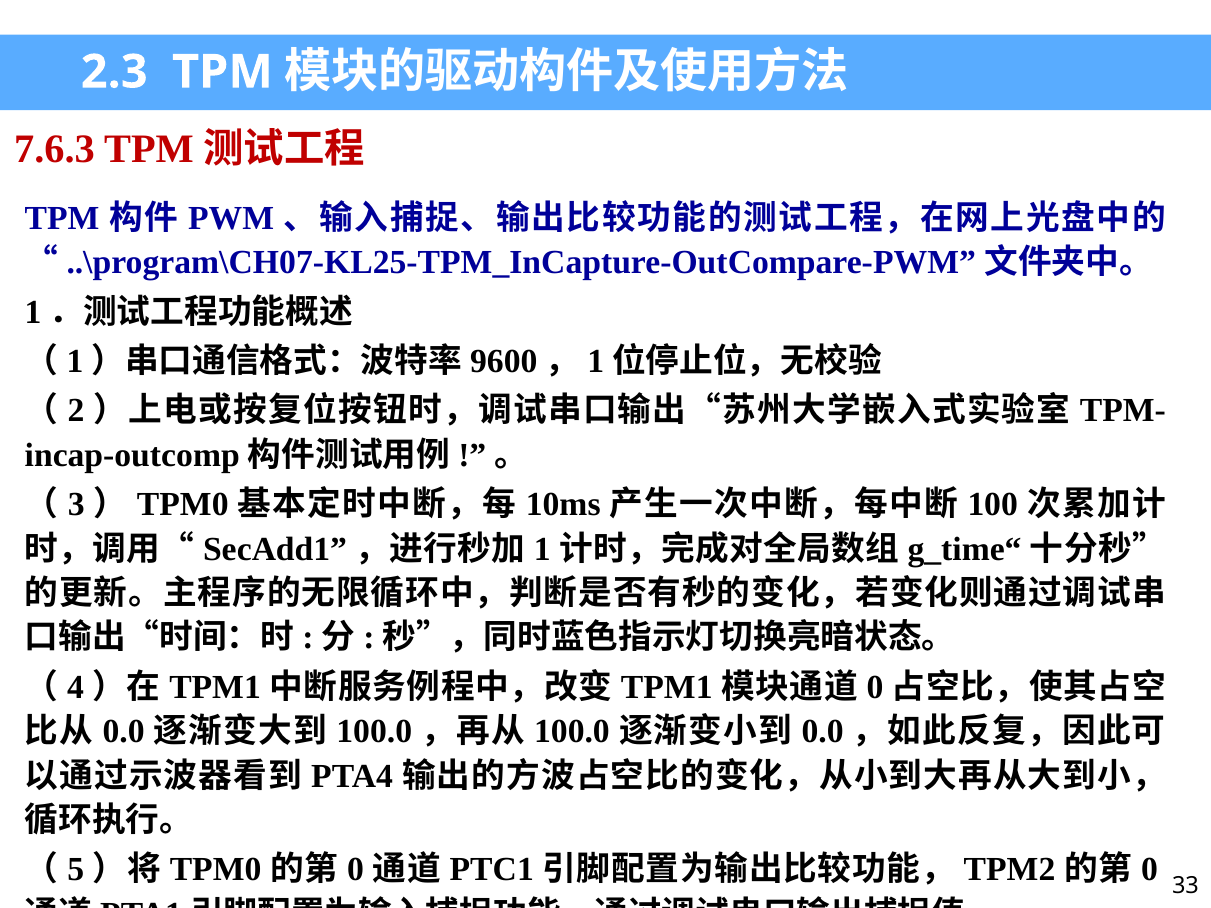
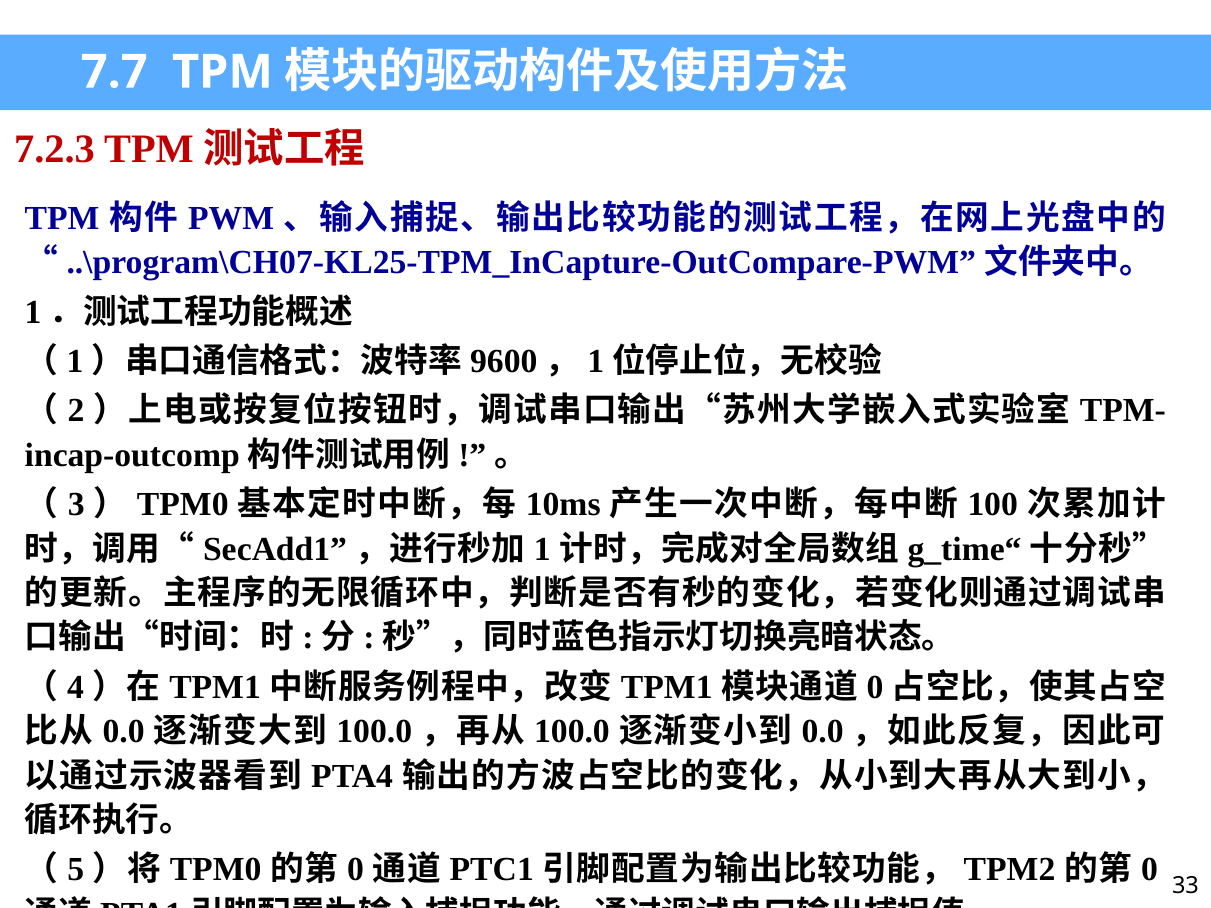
2.3: 2.3 -> 7.7 (114, 72)
7.6.3: 7.6.3 -> 7.2.3 (55, 149)
